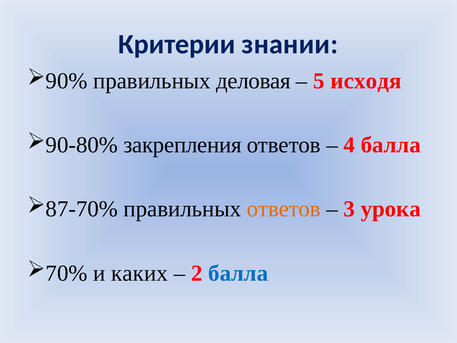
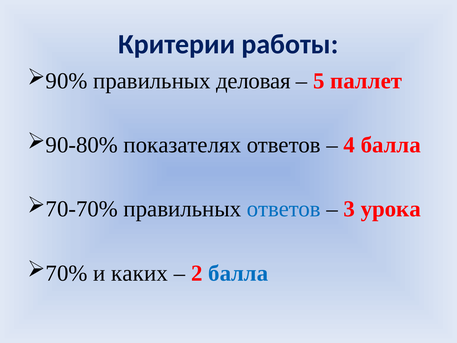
знании: знании -> работы (290, 44)
исходя: исходя -> паллет (366, 81)
закрепления: закрепления -> показателях (182, 145)
87-70%: 87-70% -> 70-70% (82, 209)
ответов colour: orange -> blue (284, 209)
